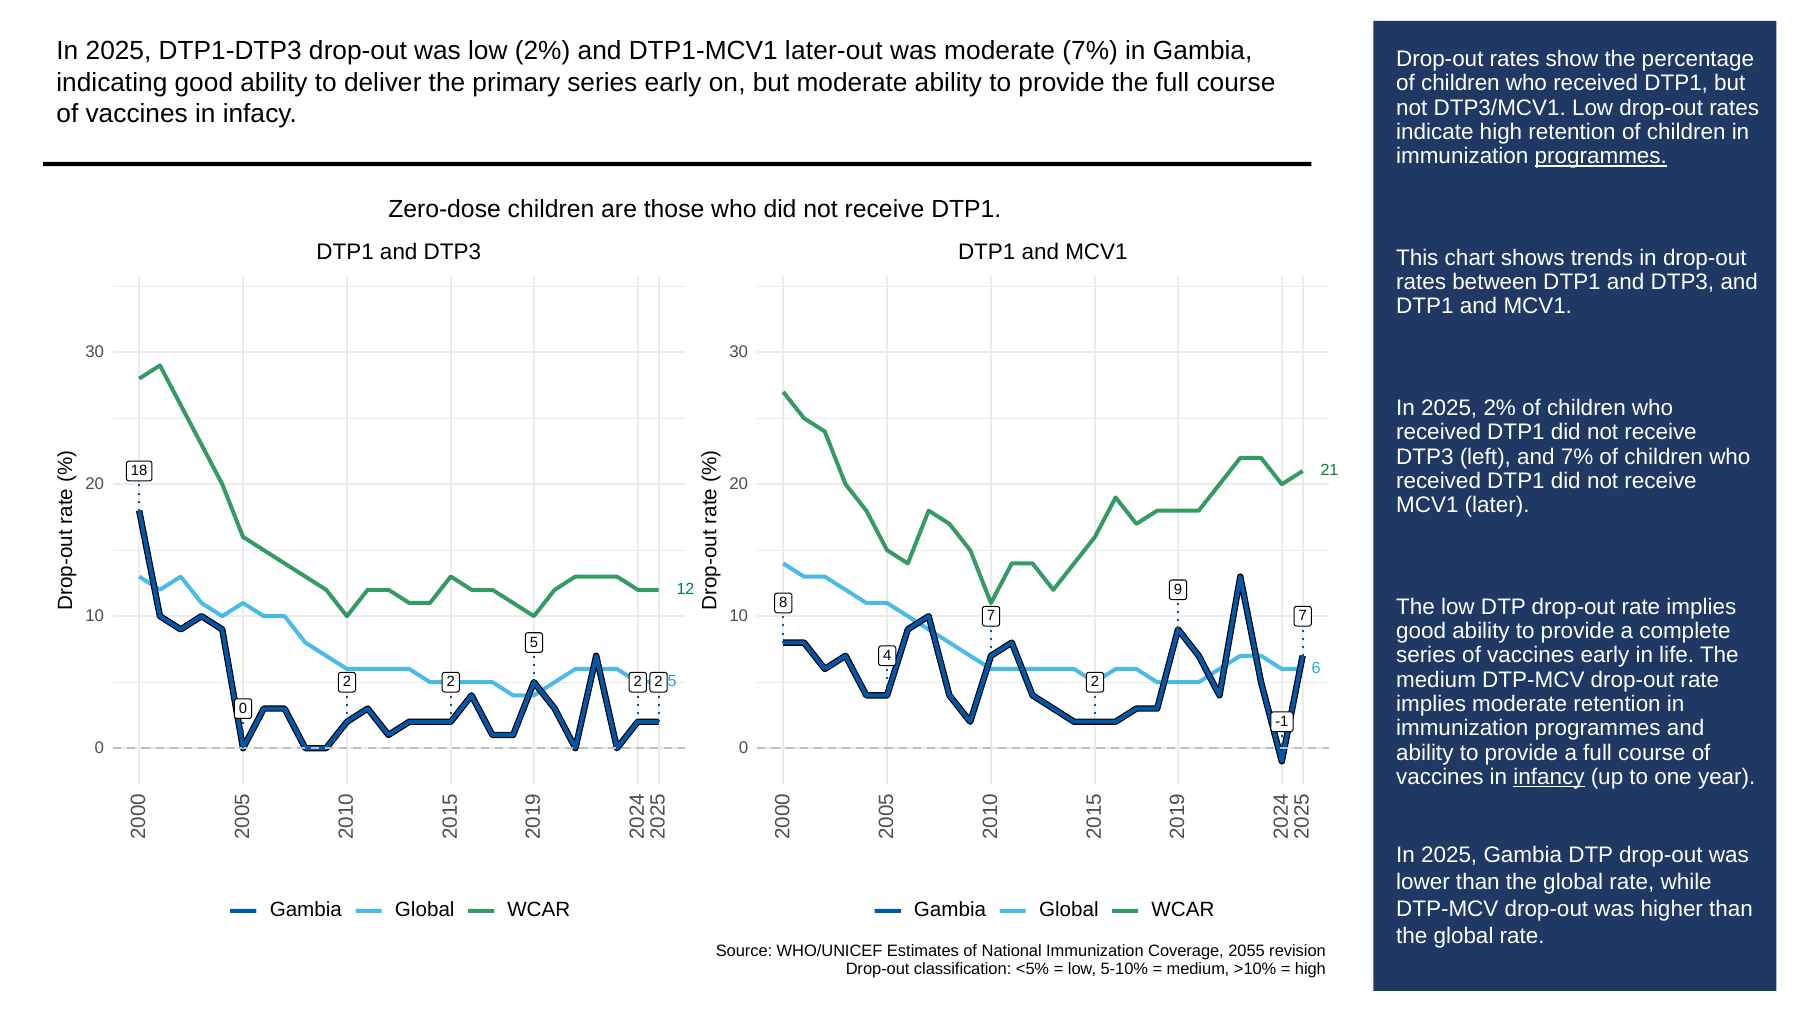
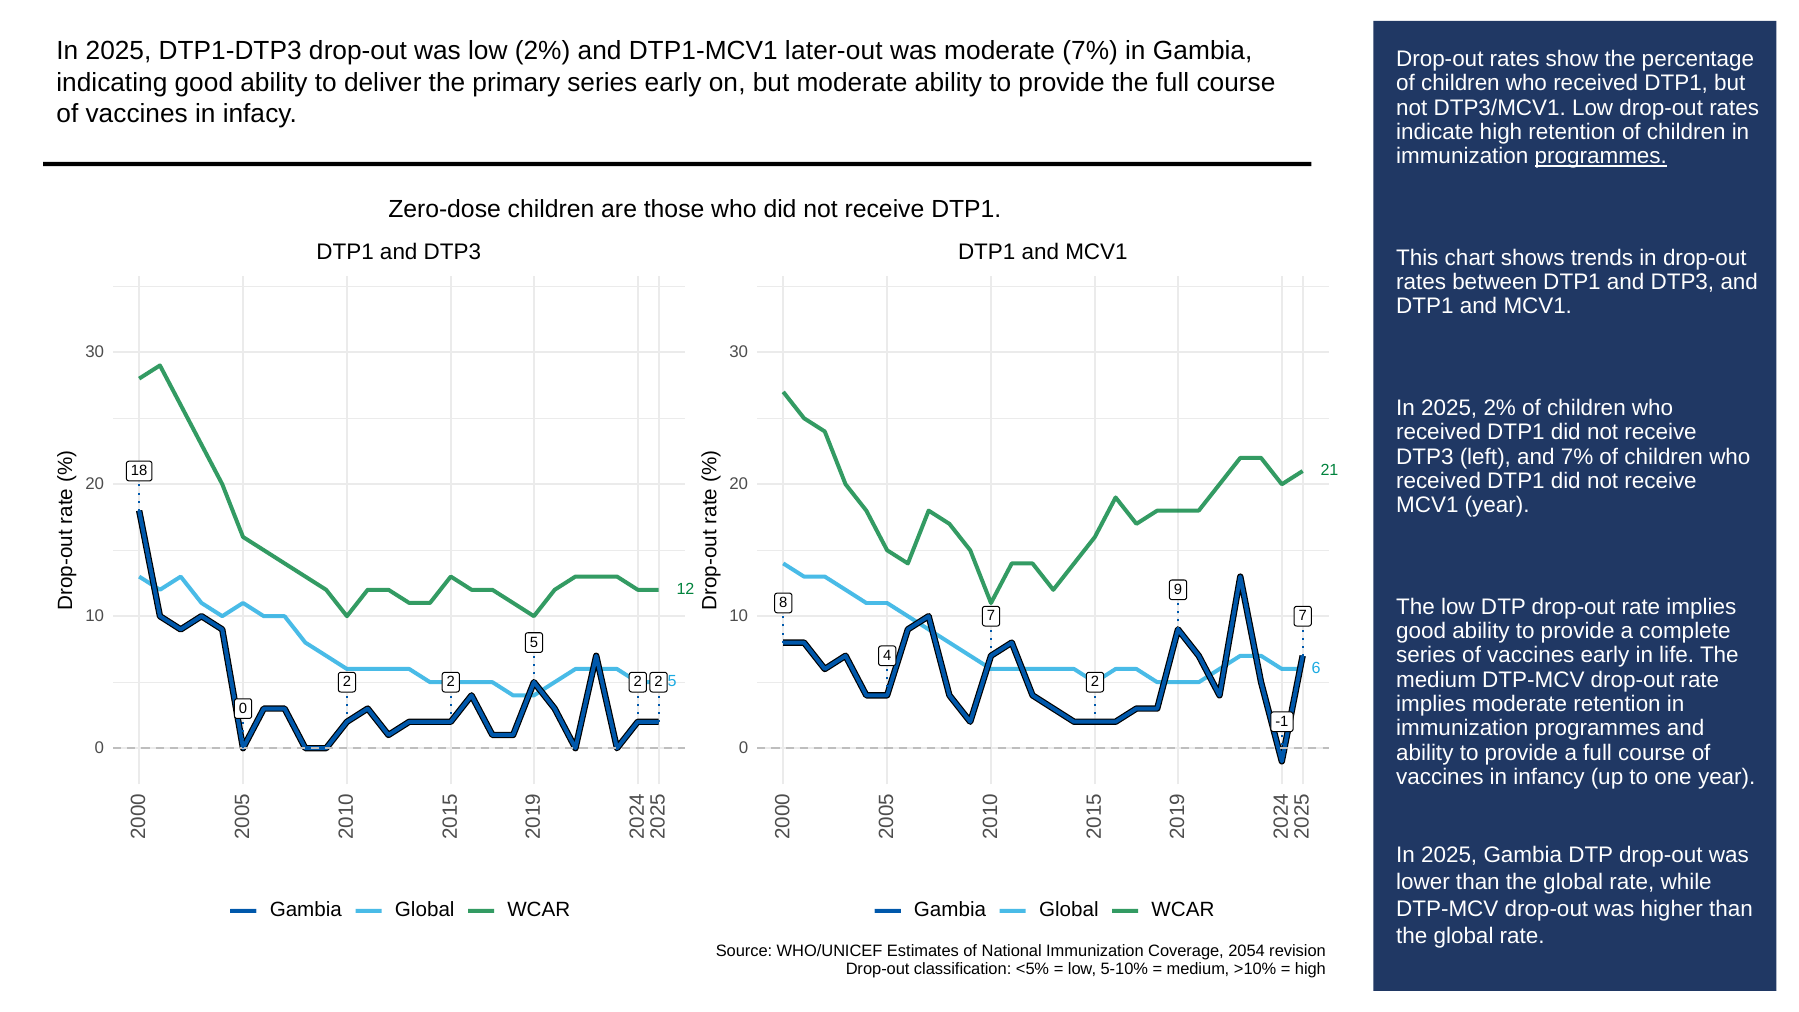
MCV1 later: later -> year (1497, 505)
infancy underline: present -> none (1549, 777)
2055: 2055 -> 2054 (1247, 951)
